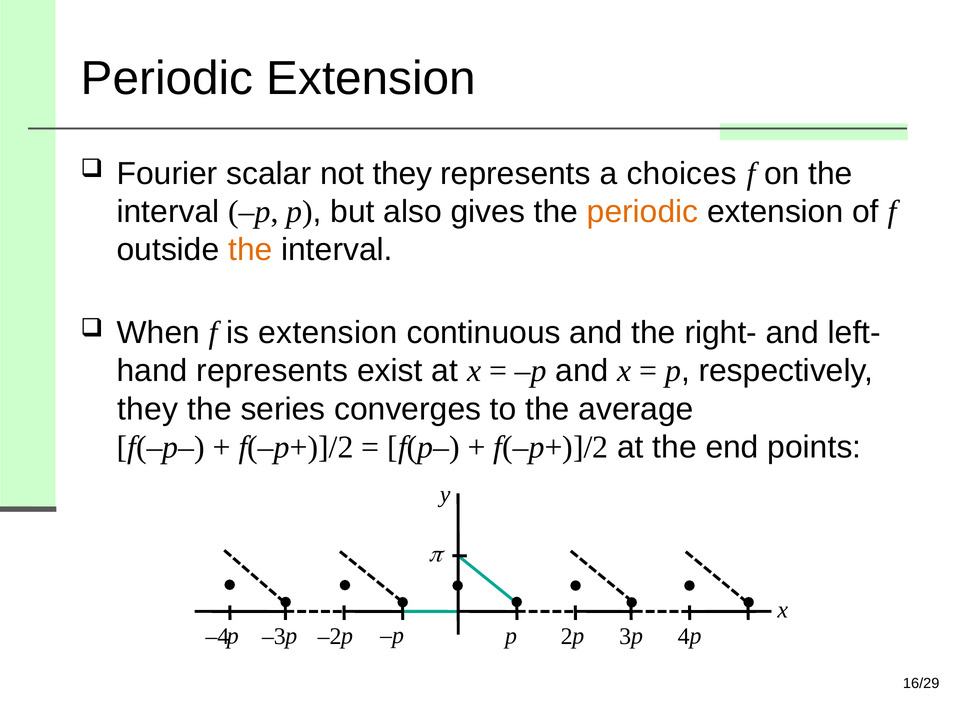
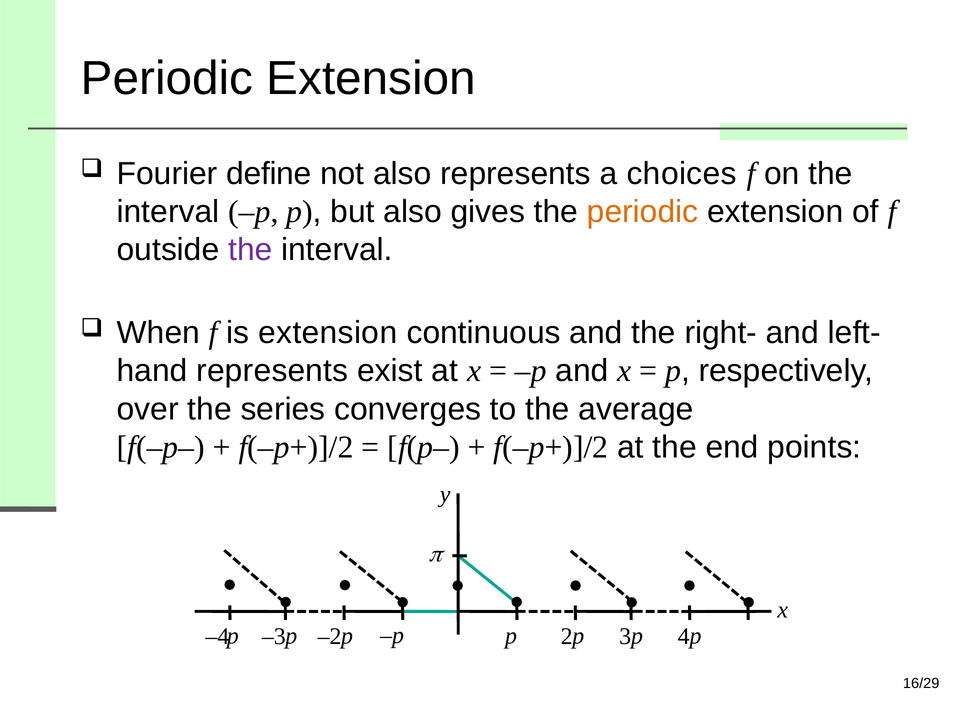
scalar: scalar -> define (269, 174)
not they: they -> also (402, 174)
the colour: orange -> purple (250, 250)
they: they -> over (148, 409)
